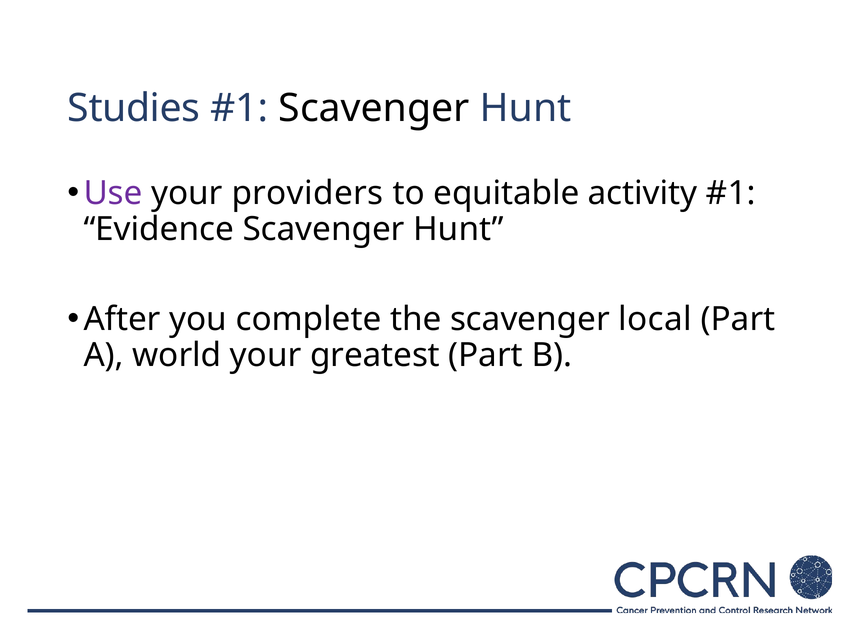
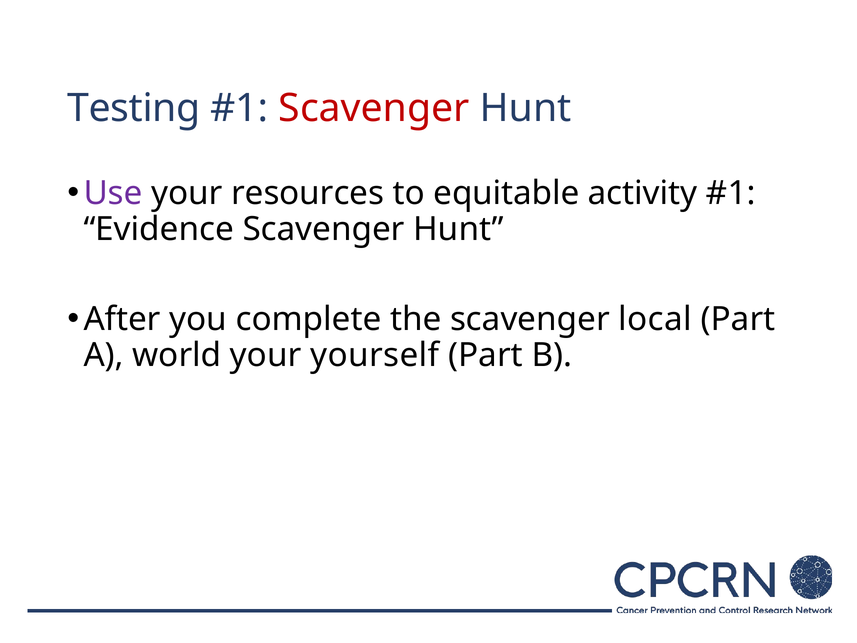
Studies: Studies -> Testing (134, 108)
Scavenger colour: black -> red (374, 108)
providers: providers -> resources (308, 193)
greatest: greatest -> yourself (375, 355)
